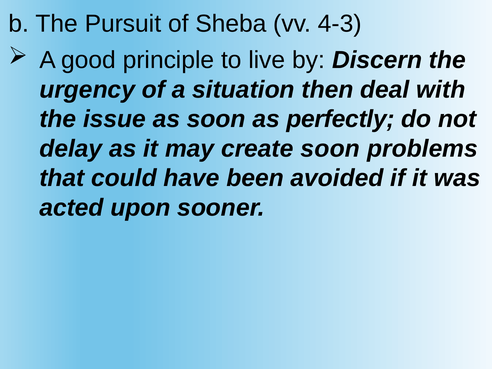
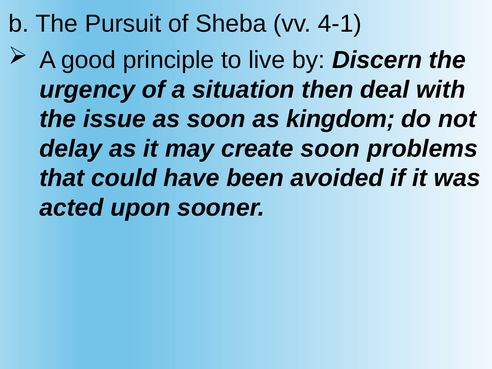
4-3: 4-3 -> 4-1 (340, 24)
perfectly: perfectly -> kingdom (341, 119)
